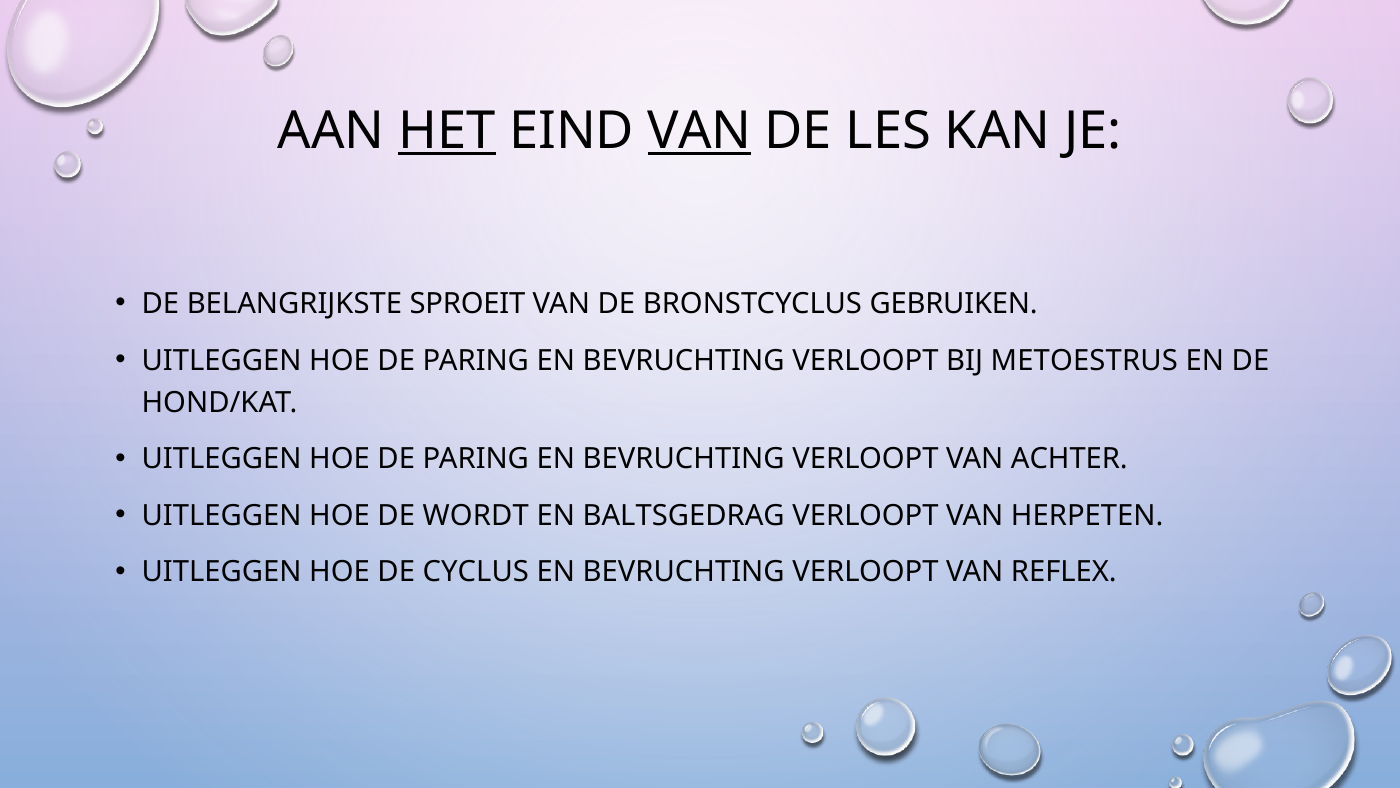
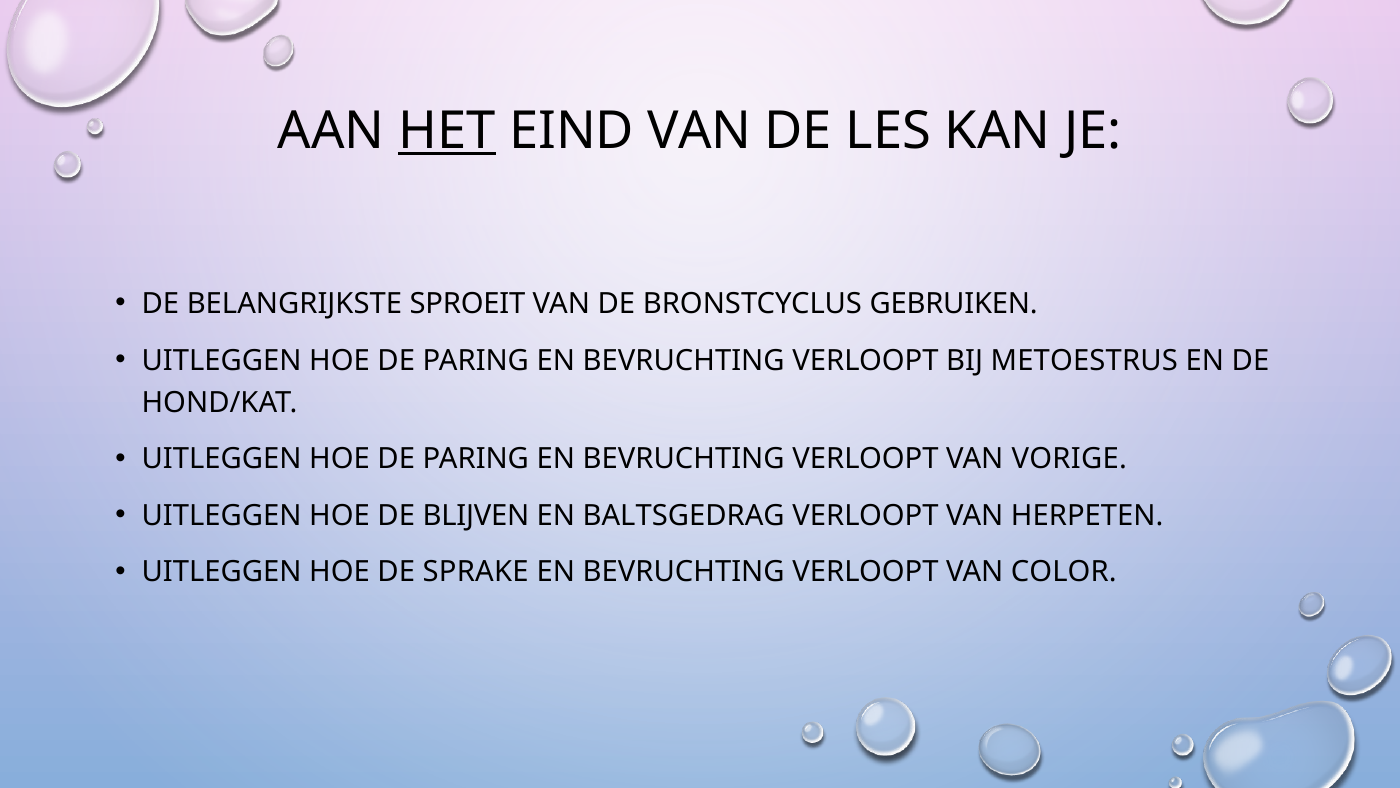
VAN underline: present -> none (700, 131)
ACHTER: ACHTER -> VORIGE (1069, 459)
WORDT: WORDT -> BLIJVEN (476, 515)
CYCLUS: CYCLUS -> SPRAKE (476, 572)
REFLEX: REFLEX -> COLOR (1064, 572)
